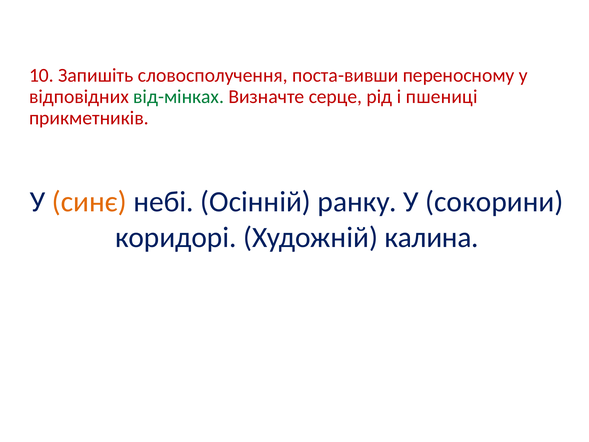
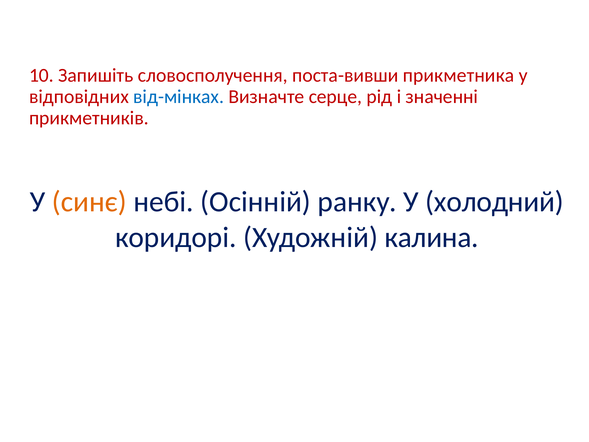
переносному: переносному -> прикметника (459, 75)
від-мінках colour: green -> blue (179, 97)
пшениці: пшениці -> значенні (442, 97)
сокорини: сокорини -> холодний (494, 202)
